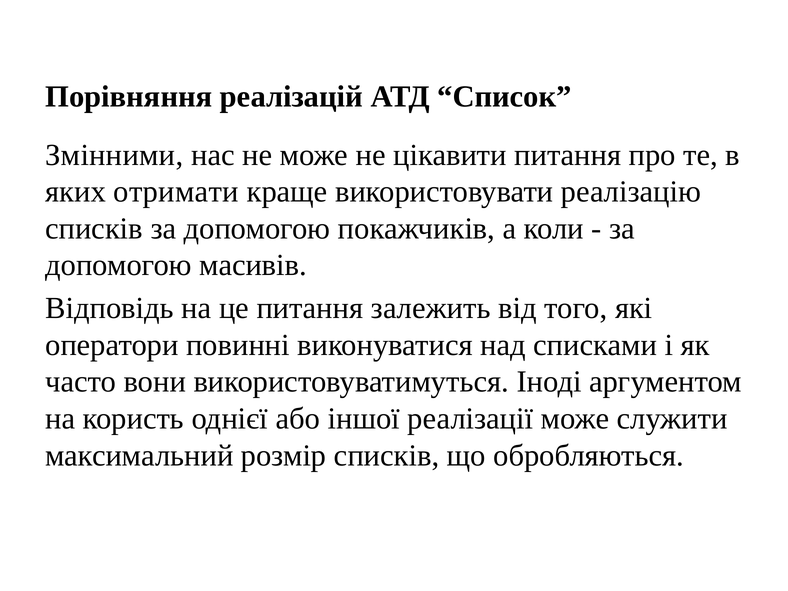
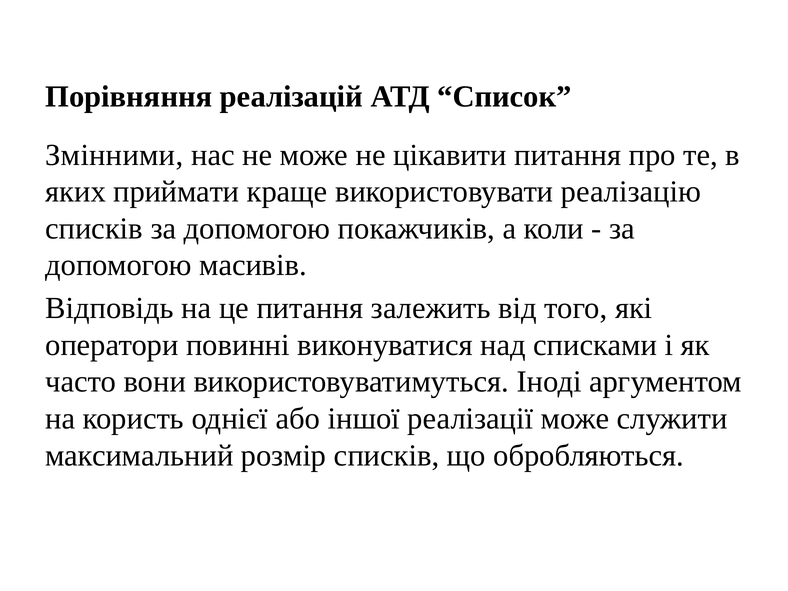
отримати: отримати -> приймати (176, 192)
